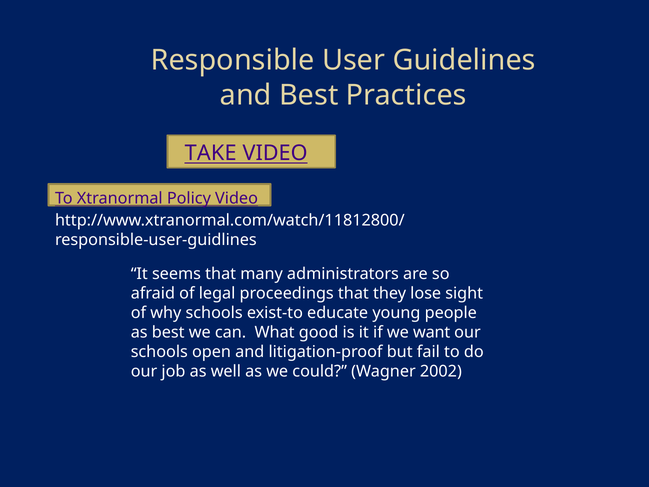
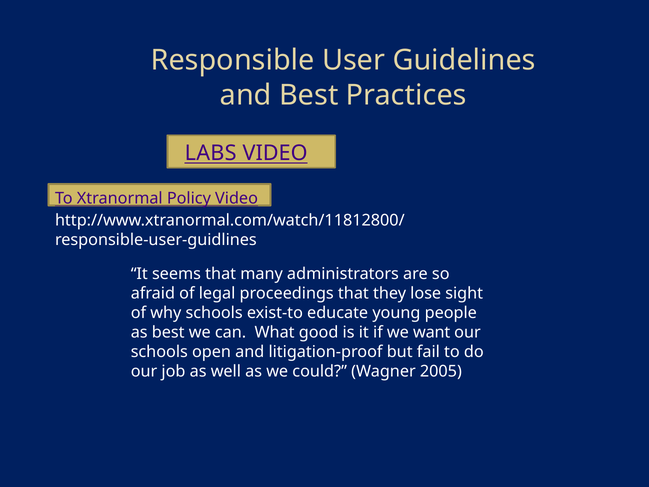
TAKE: TAKE -> LABS (211, 153)
2002: 2002 -> 2005 (441, 371)
